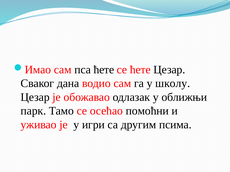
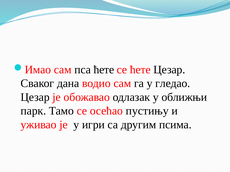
школу: школу -> гледао (173, 84)
помоћни: помоћни -> пустињу (147, 111)
